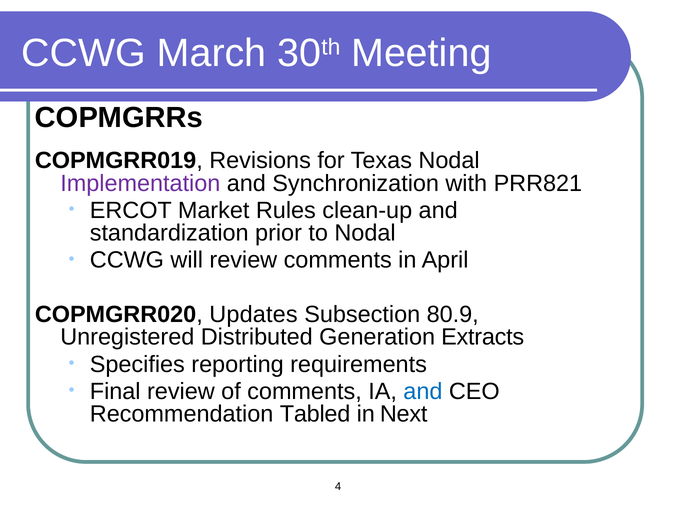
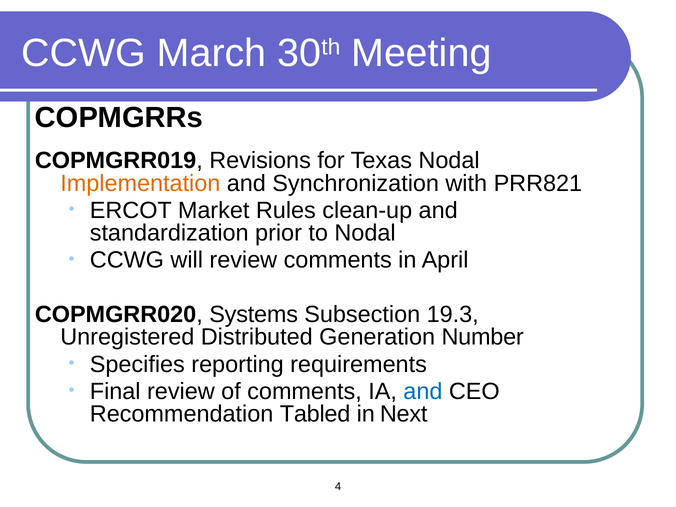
Implementation colour: purple -> orange (140, 183)
Updates: Updates -> Systems (254, 315)
80.9: 80.9 -> 19.3 (453, 315)
Extracts: Extracts -> Number (483, 337)
